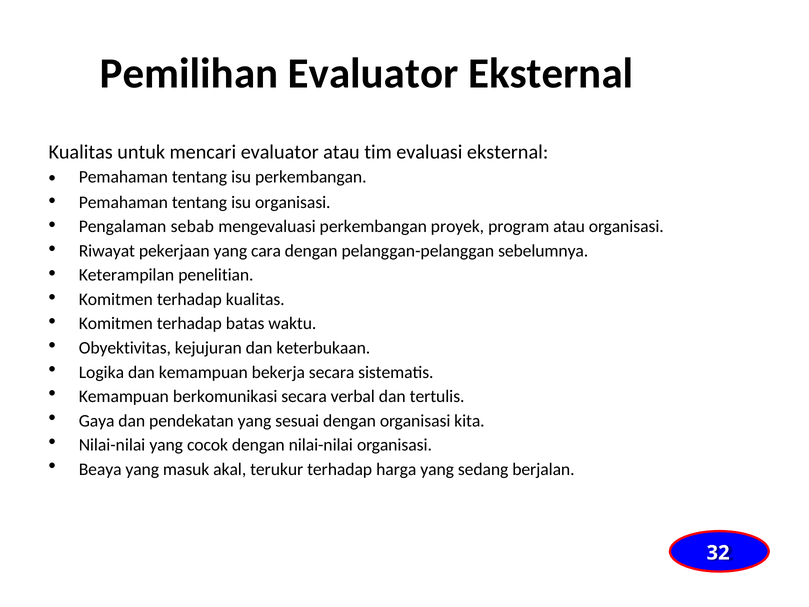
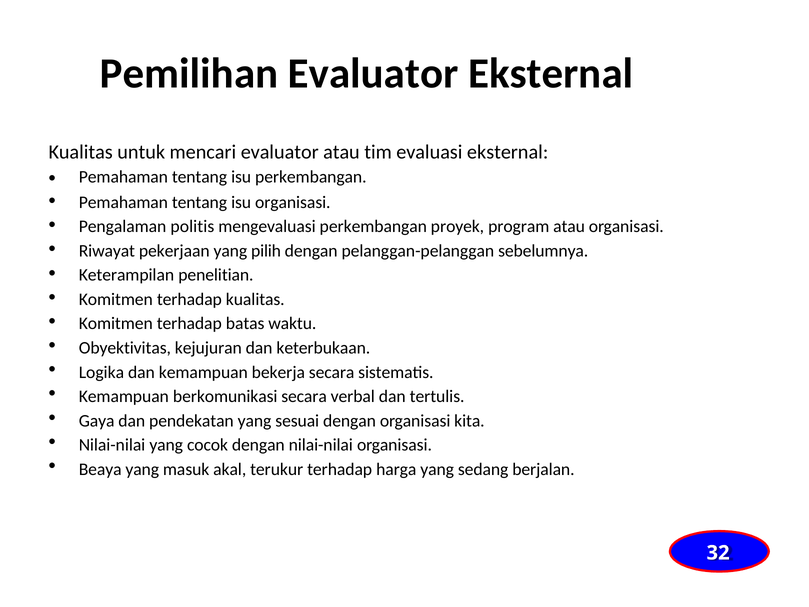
sebab: sebab -> politis (192, 226)
cara: cara -> pilih (266, 251)
